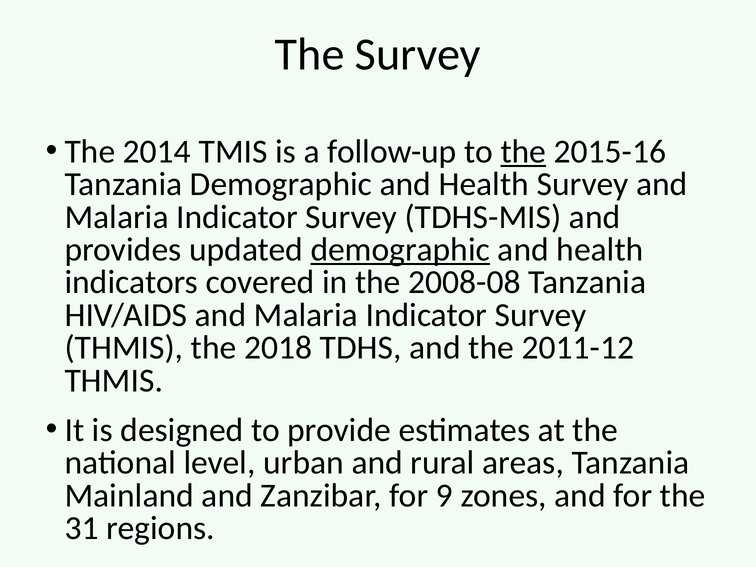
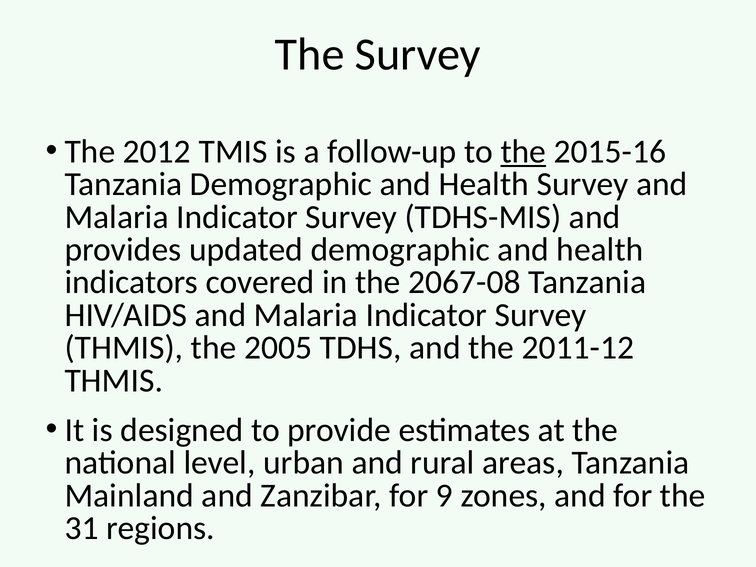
2014: 2014 -> 2012 (157, 152)
demographic underline: present -> none (400, 250)
2008-08: 2008-08 -> 2067-08 (465, 282)
2018: 2018 -> 2005 (278, 348)
